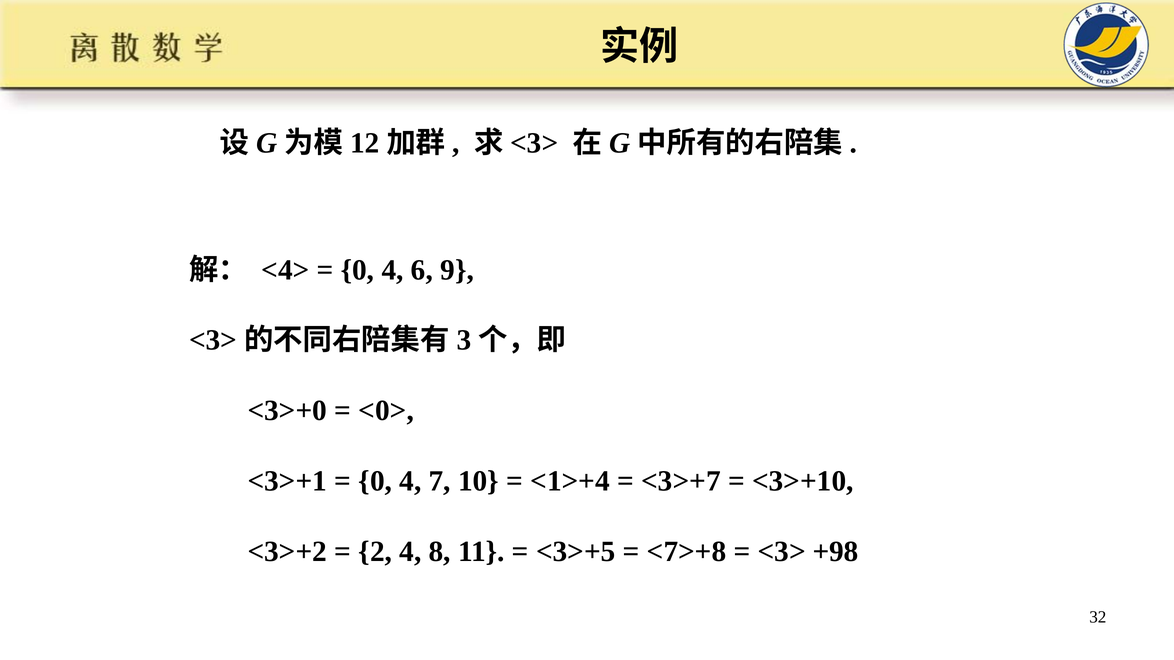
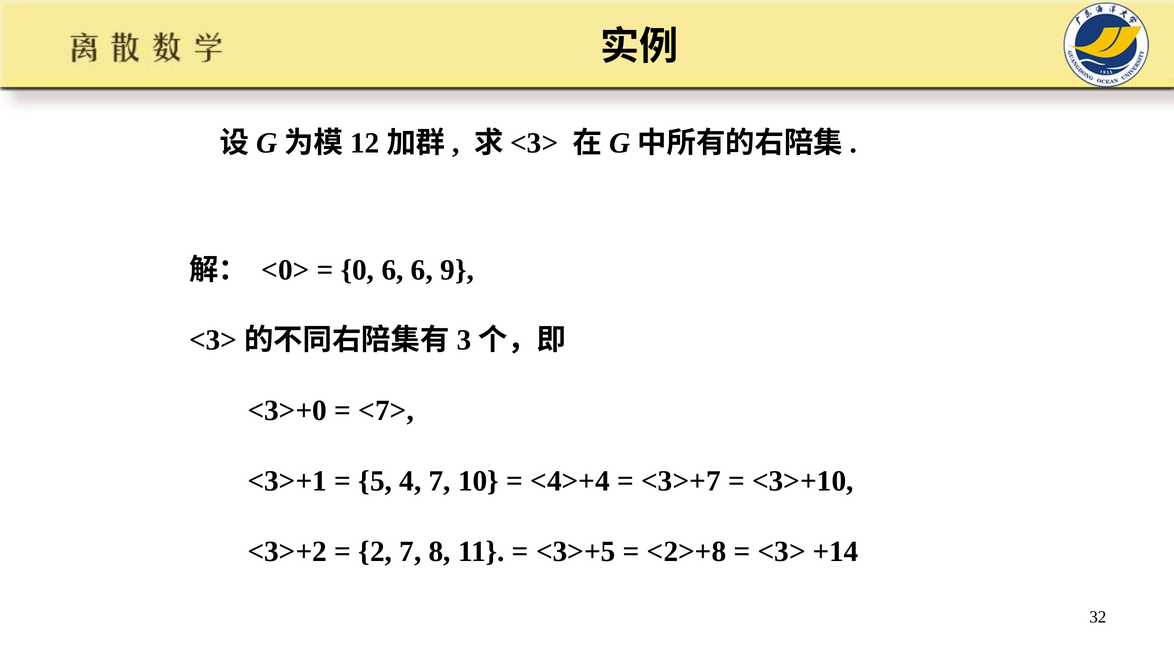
<4>: <4> -> <0> (285, 270)
4: 4 -> 6 (393, 270)
<0>: <0> -> <7> (386, 411)
0: 0 -> 5 (375, 481)
<1>+4: <1>+4 -> <4>+4 (570, 481)
2 4: 4 -> 7 (410, 552)
<7>+8: <7>+8 -> <2>+8 (687, 552)
+98: +98 -> +14 (836, 552)
